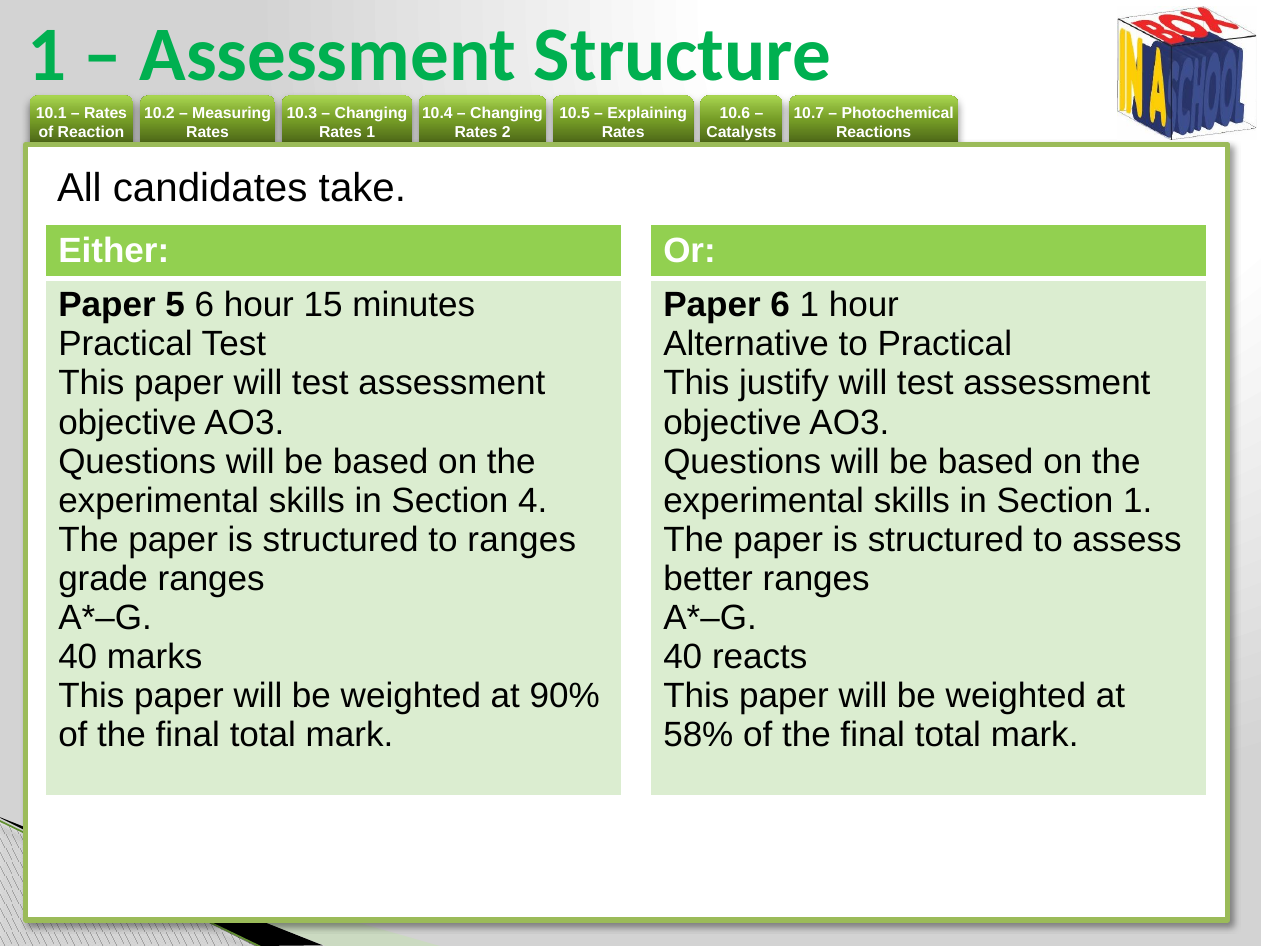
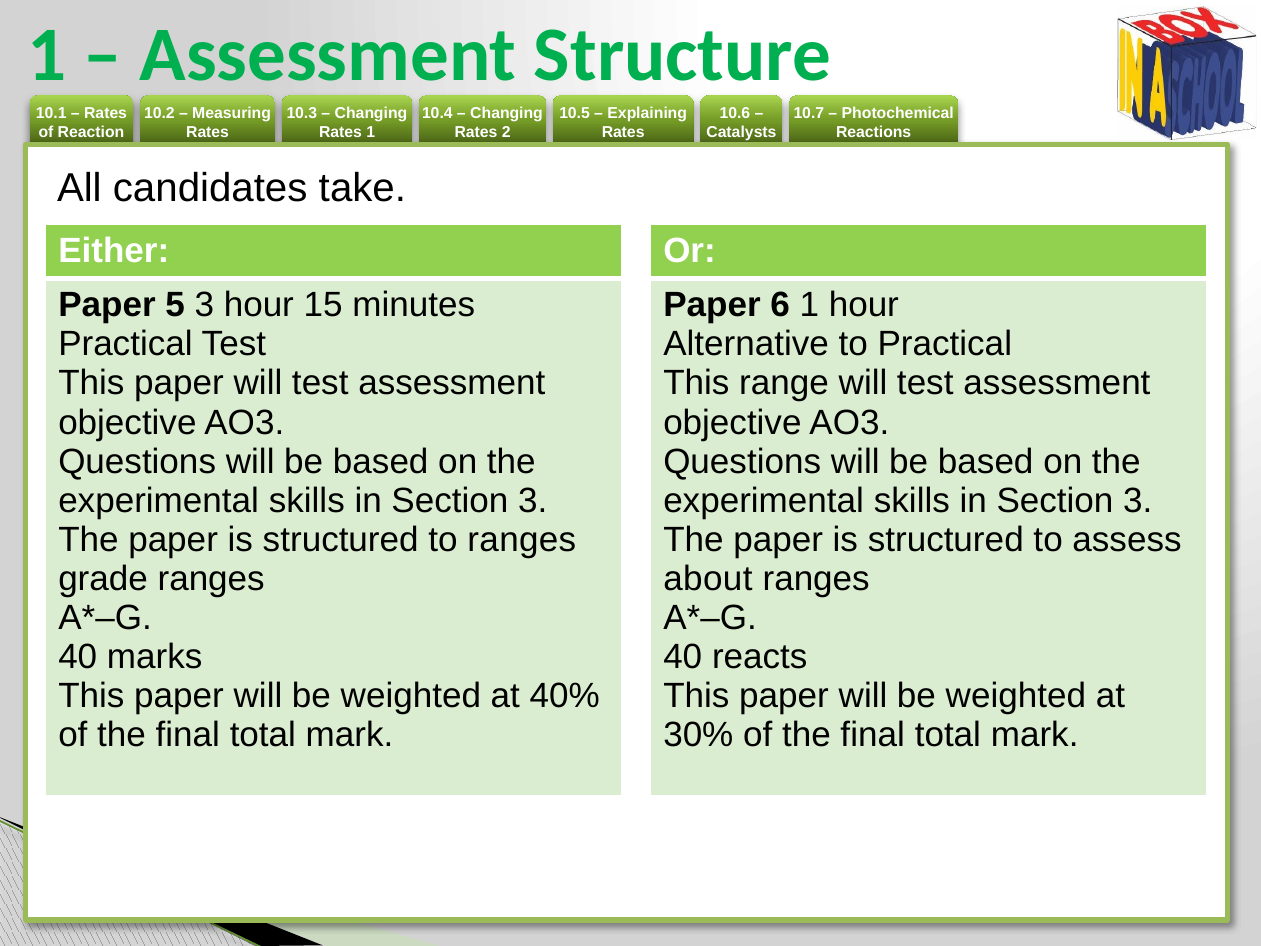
5 6: 6 -> 3 (204, 305)
justify: justify -> range (784, 383)
4: 4 -> 3 (533, 500)
1: 1 -> 3 (1138, 500)
better: better -> about (708, 579)
90%: 90% -> 40% (565, 696)
58%: 58% -> 30% (698, 735)
